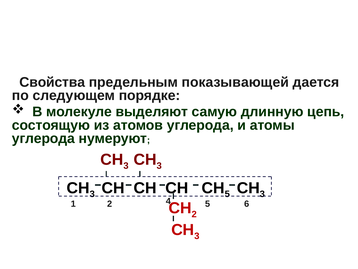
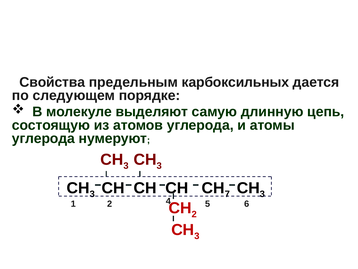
показывающей: показывающей -> карбоксильных (235, 82)
СН 5: 5 -> 7 (227, 194)
